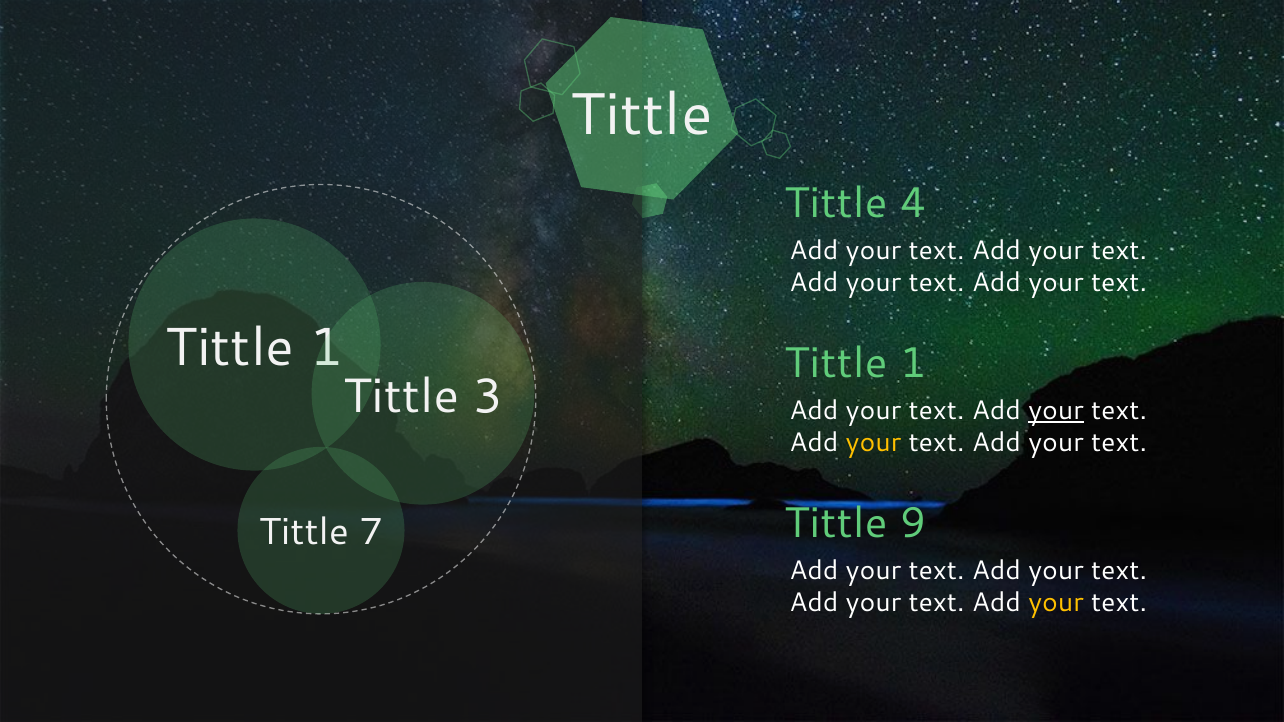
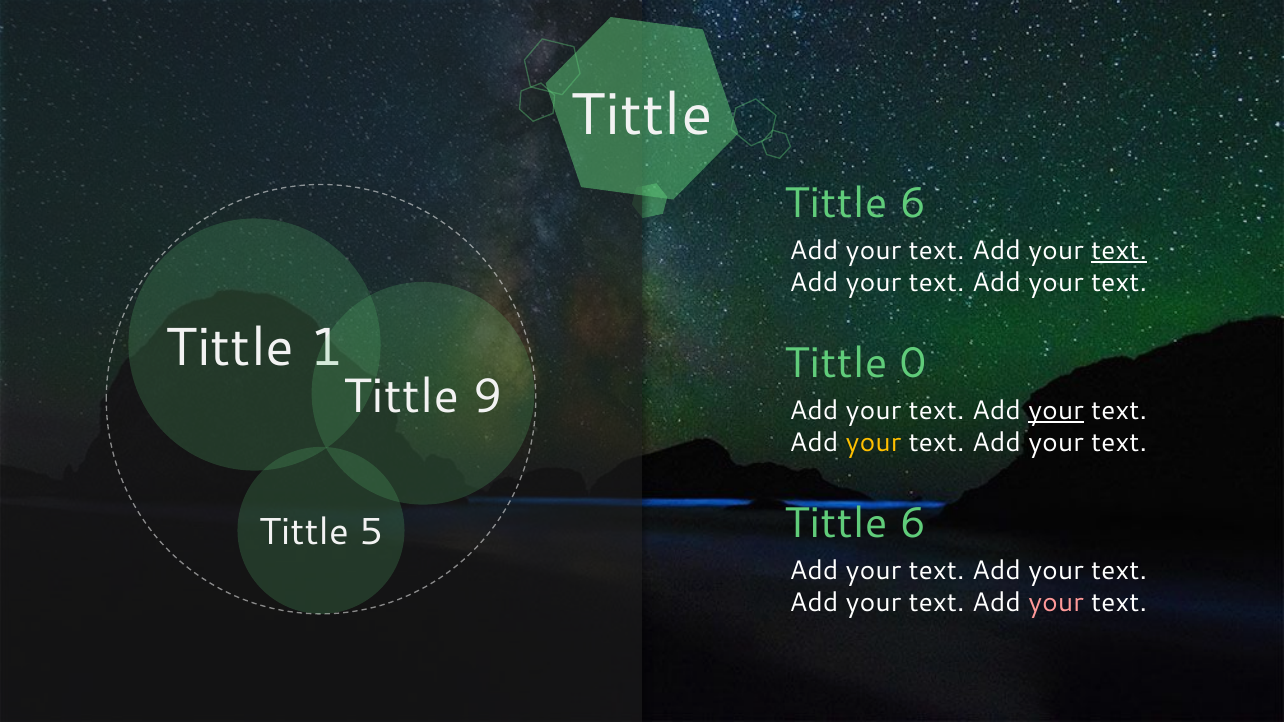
4: 4 -> 6 (913, 203)
text underline: none -> present (1119, 251)
1: 1 -> 0 (913, 364)
3: 3 -> 9 (488, 396)
9: 9 -> 6 (913, 524)
7: 7 -> 5 (371, 533)
your colour: yellow -> pink (1056, 603)
